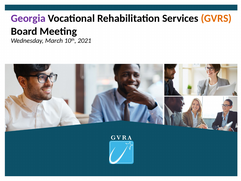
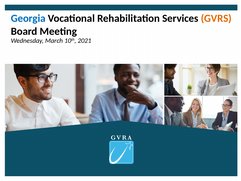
Georgia colour: purple -> blue (28, 18)
